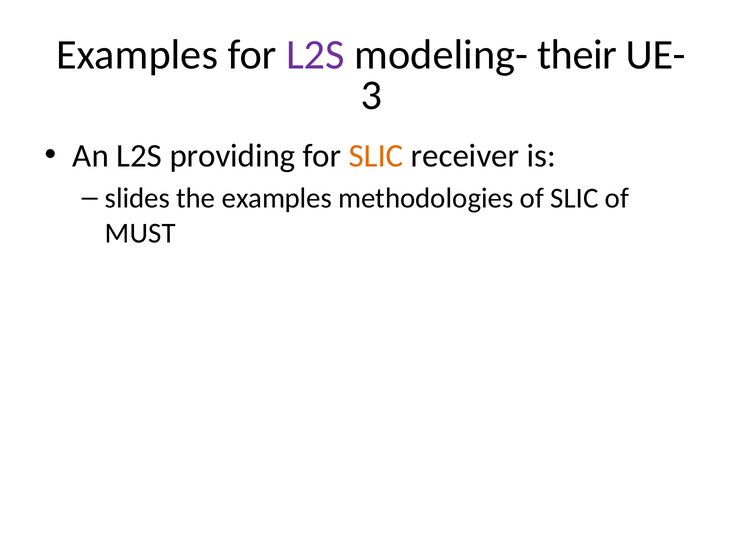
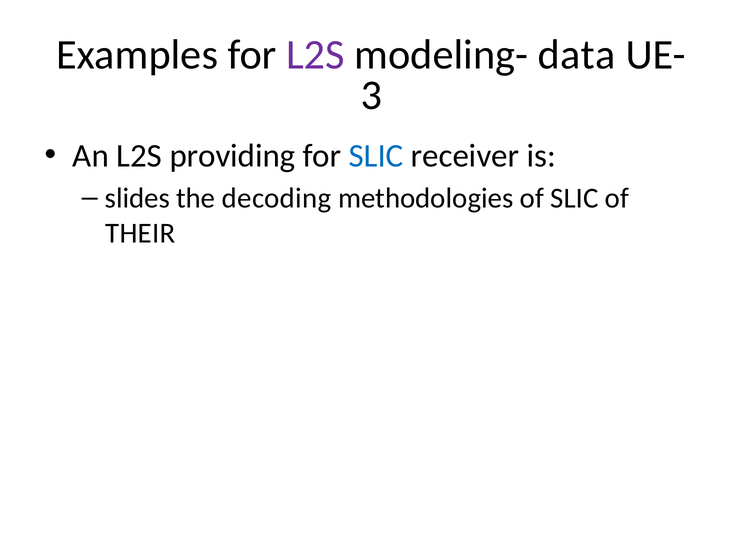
their: their -> data (577, 55)
SLIC colour: orange -> blue (376, 156)
the examples: examples -> decoding (277, 199)
MUST: MUST -> THEIR (140, 233)
